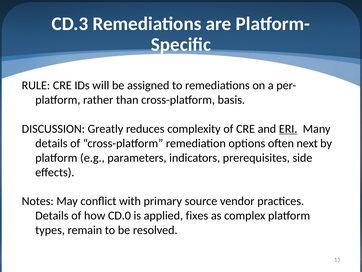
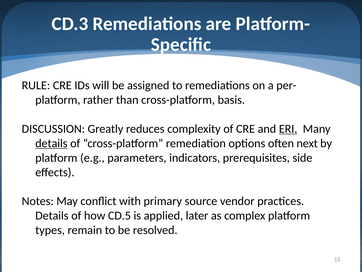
details underline: none -> present (51, 143)
CD.0: CD.0 -> CD.5 (119, 215)
fixes: fixes -> later (197, 215)
